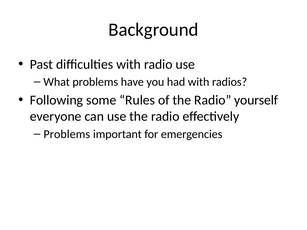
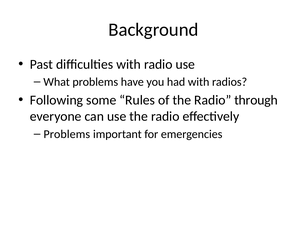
yourself: yourself -> through (256, 100)
